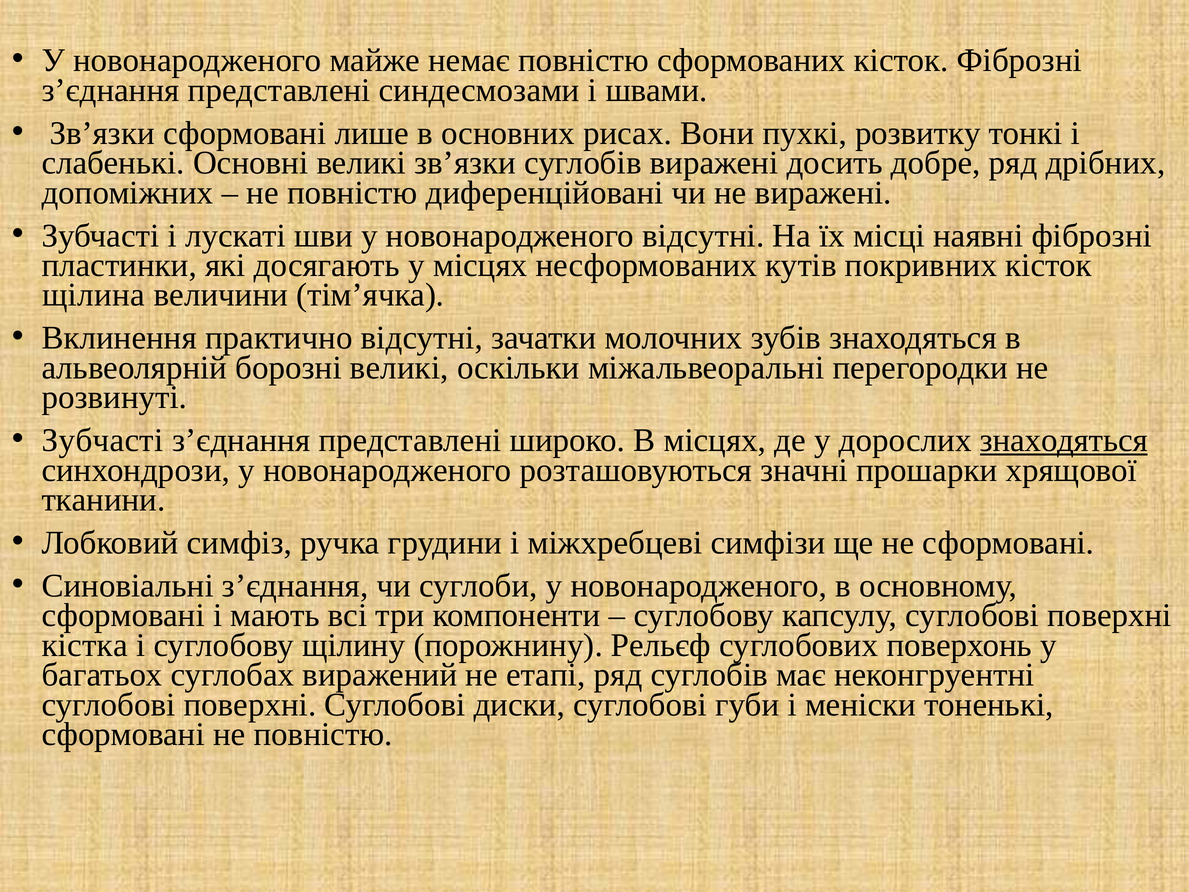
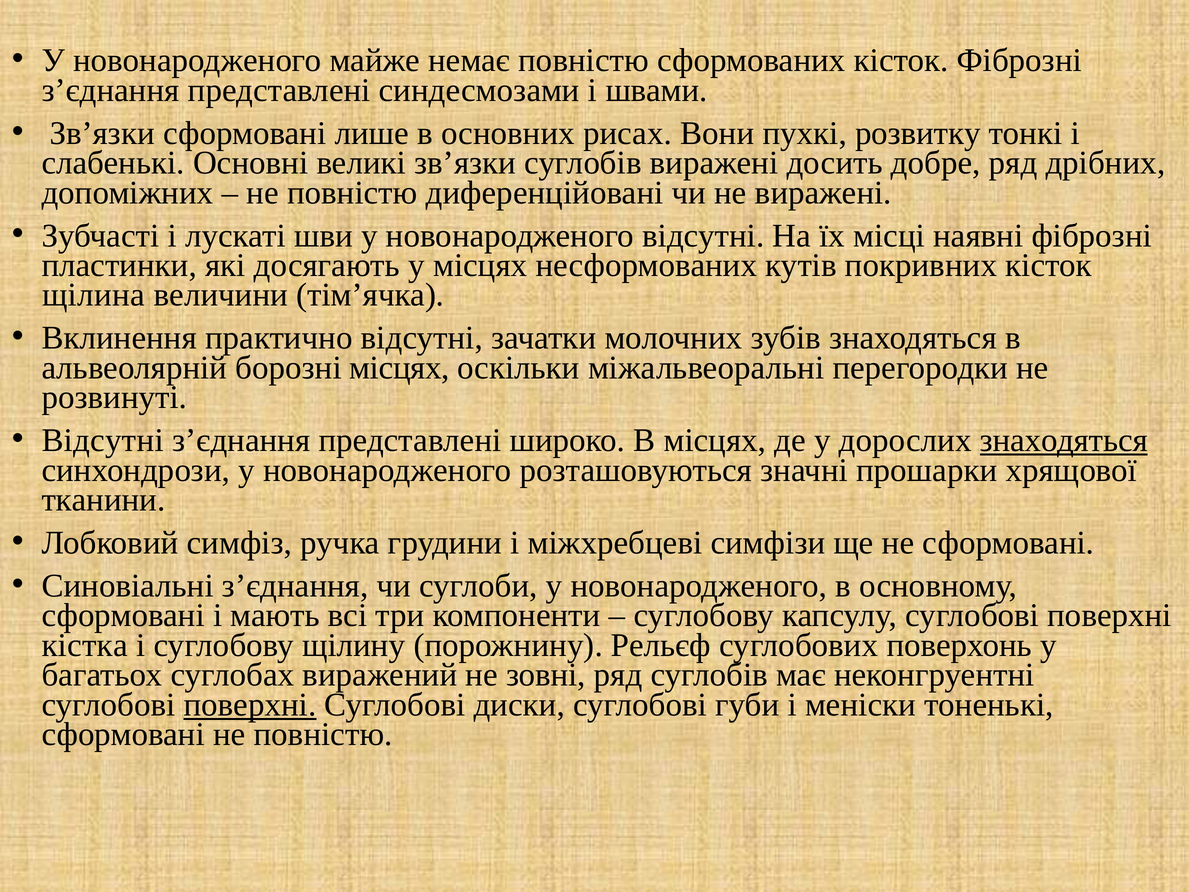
борозні великі: великі -> місцях (400, 368)
Зубчасті: Зубчасті -> Відсутні (103, 440)
етапі: етапі -> зовні (546, 675)
поверхні underline: none -> present (250, 705)
